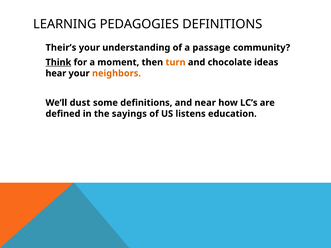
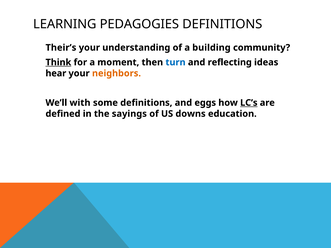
passage: passage -> building (211, 48)
turn colour: orange -> blue (176, 62)
chocolate: chocolate -> reflecting (230, 62)
dust: dust -> with (80, 103)
near: near -> eggs (205, 103)
LC’s underline: none -> present (249, 103)
listens: listens -> downs (191, 114)
